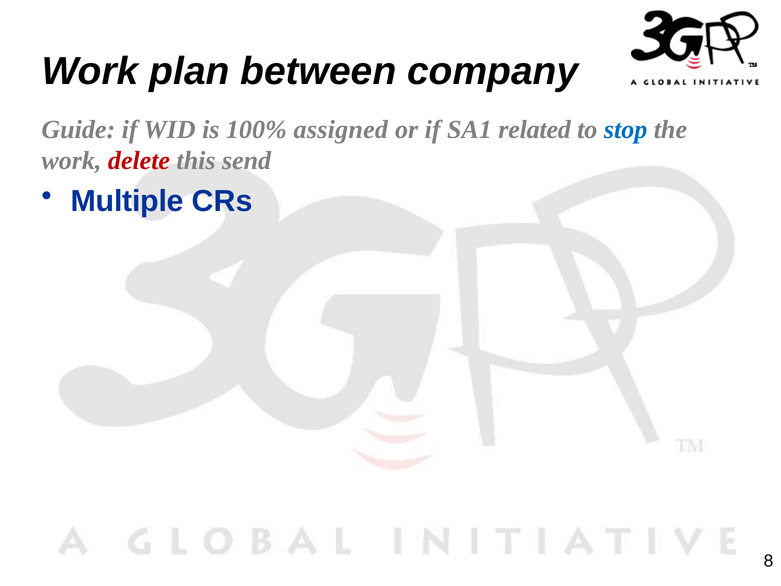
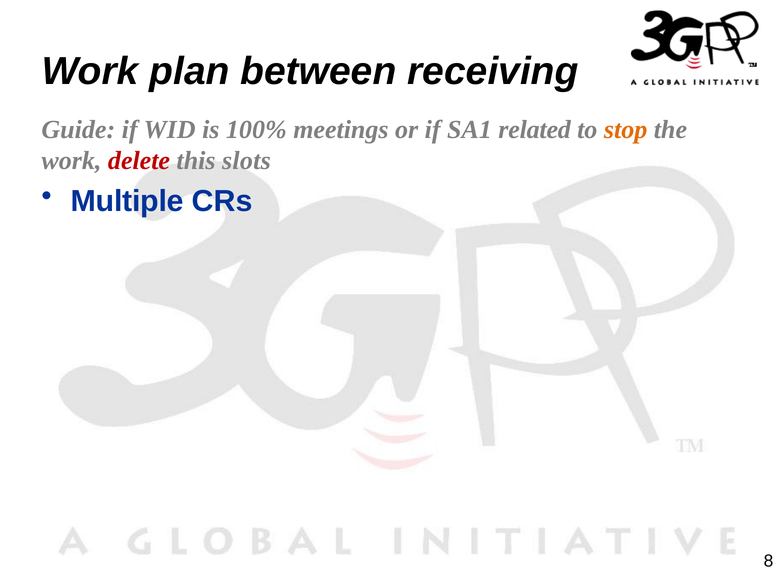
company: company -> receiving (493, 72)
assigned: assigned -> meetings (341, 130)
stop colour: blue -> orange (626, 130)
send: send -> slots (246, 161)
